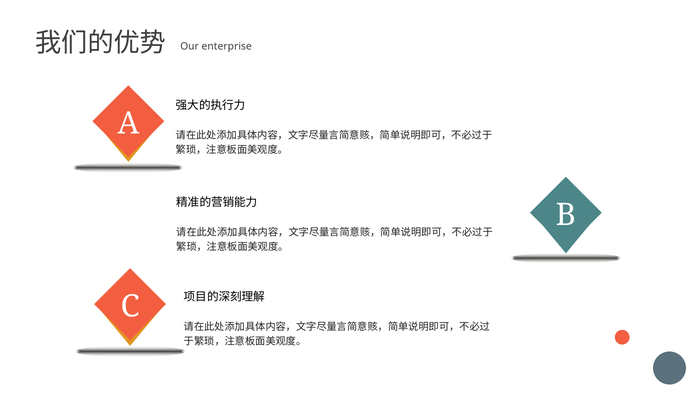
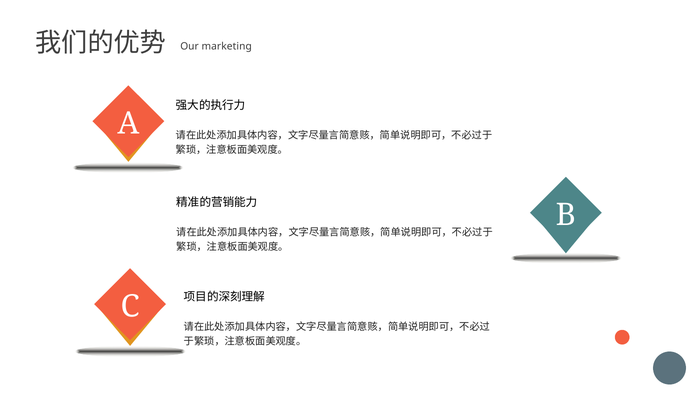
enterprise: enterprise -> marketing (227, 46)
